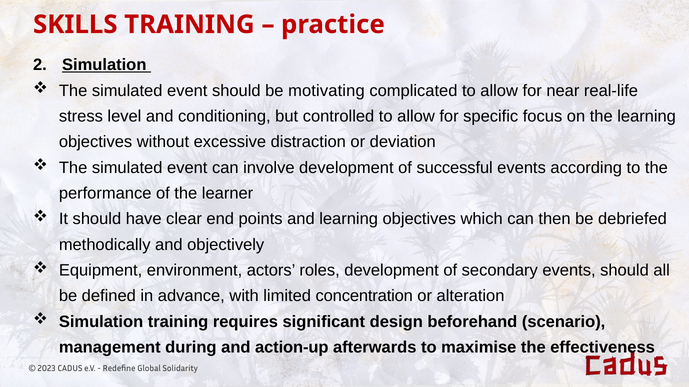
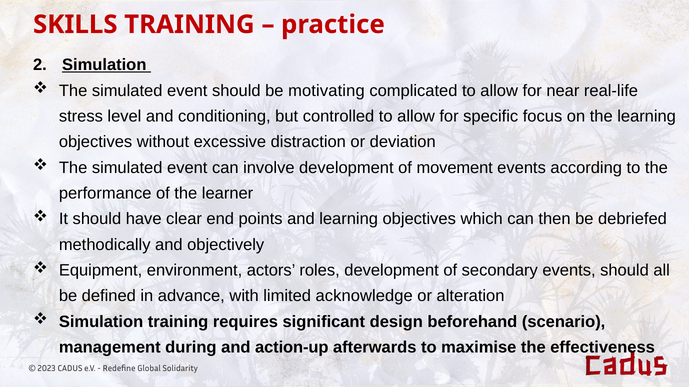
successful: successful -> movement (455, 168)
concentration: concentration -> acknowledge (364, 296)
